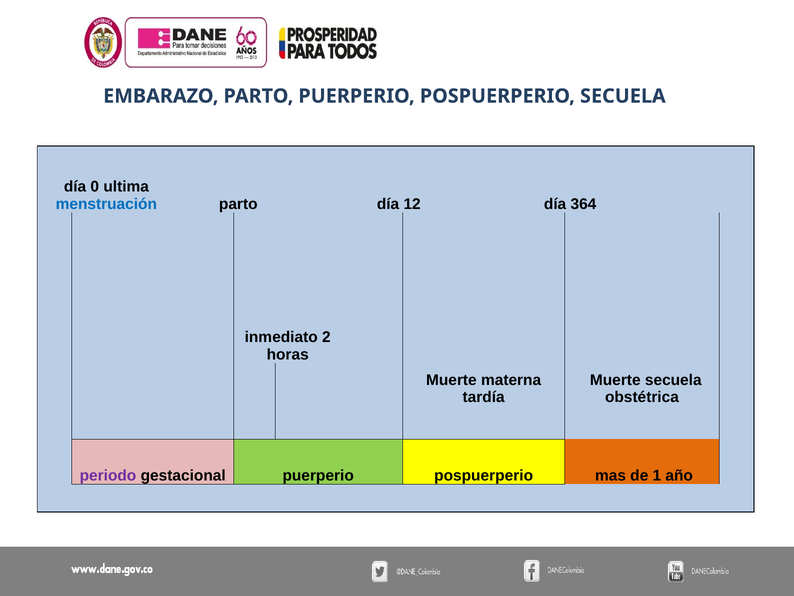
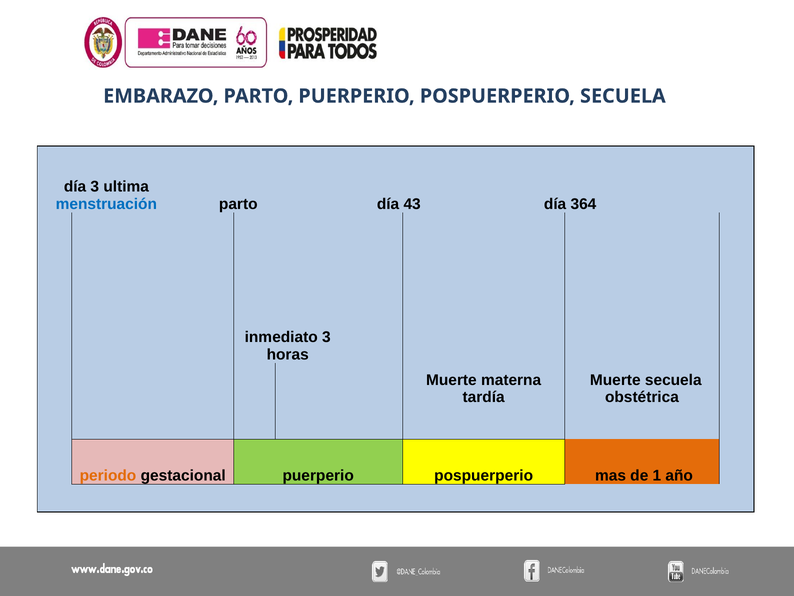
día 0: 0 -> 3 (95, 187)
12: 12 -> 43 (412, 204)
inmediato 2: 2 -> 3 (326, 337)
periodo colour: purple -> orange (108, 475)
